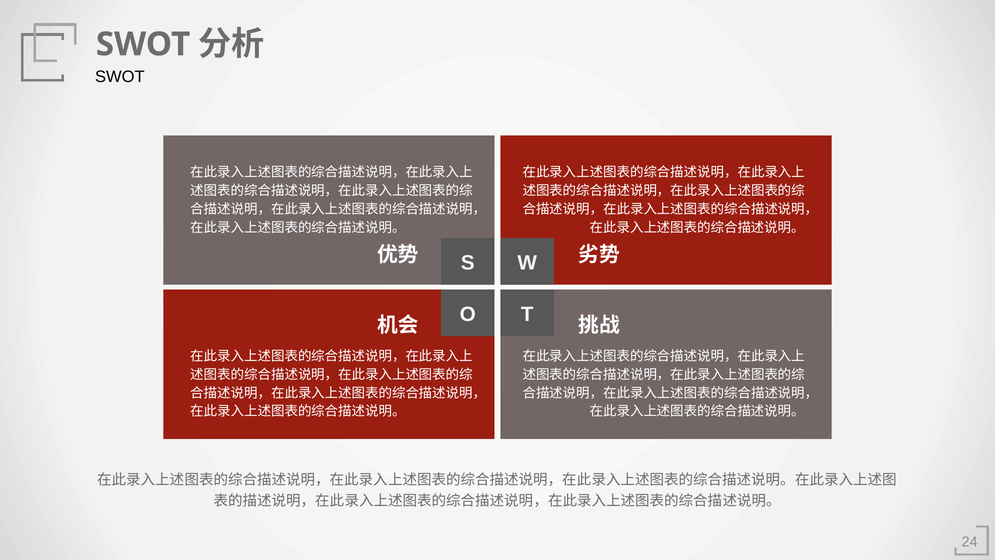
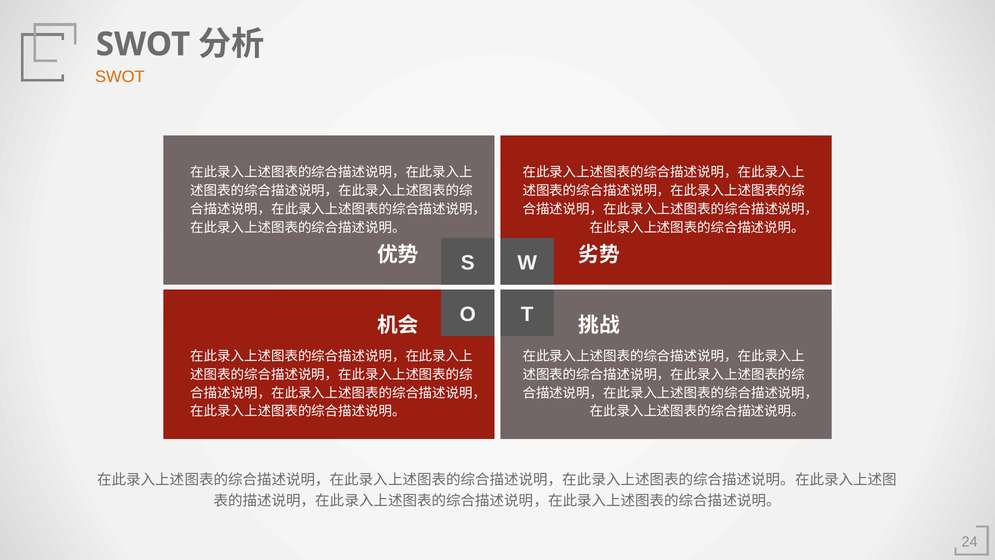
SWOT colour: black -> orange (120, 77)
